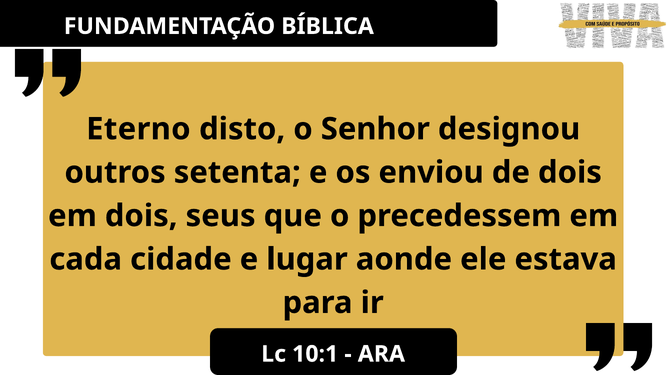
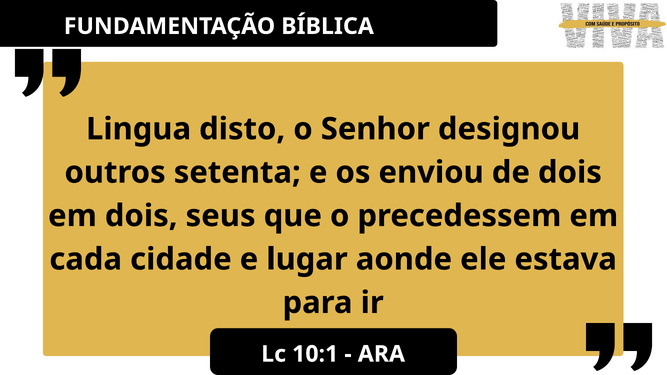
Eterno: Eterno -> Lingua (139, 129)
